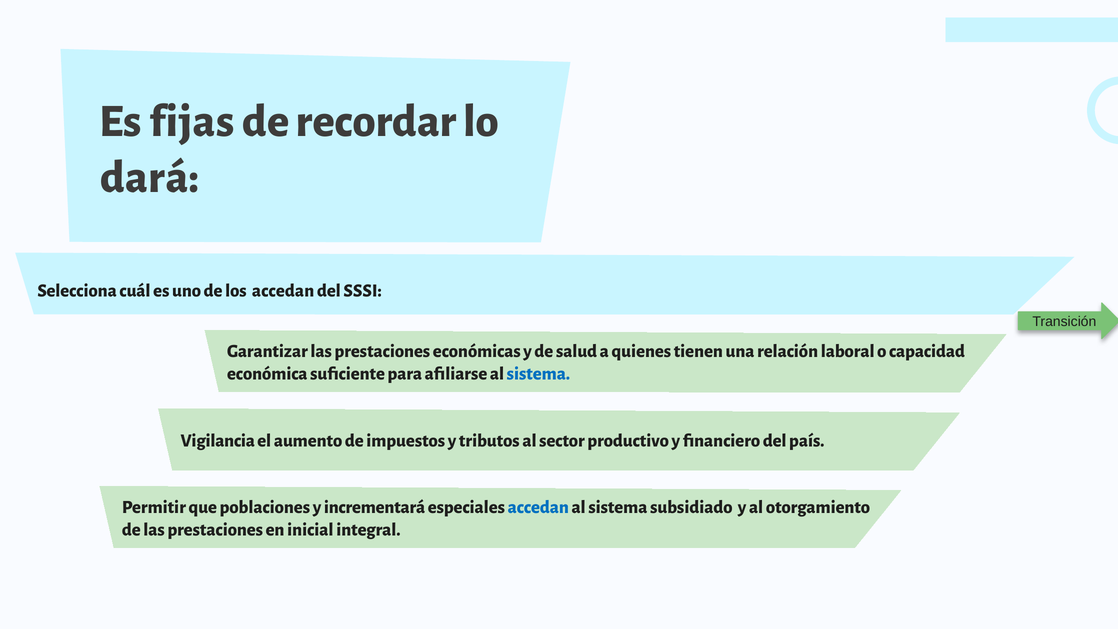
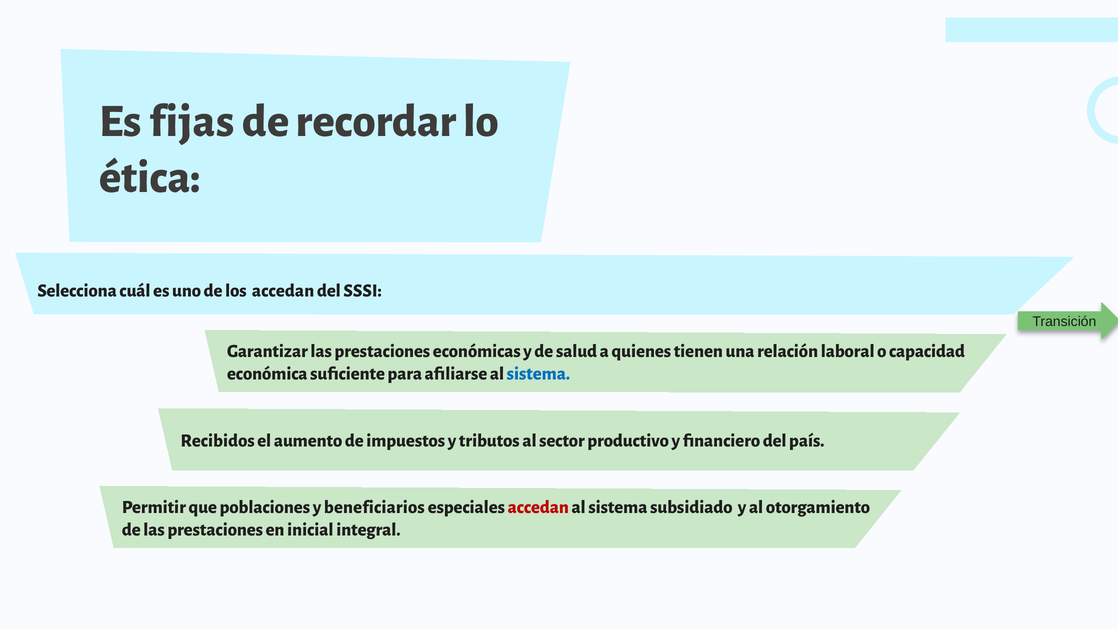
dará: dará -> ética (150, 177)
Vigilancia: Vigilancia -> Recibidos (218, 441)
incrementará: incrementará -> beneficiarios (374, 507)
accedan colour: blue -> red (538, 507)
